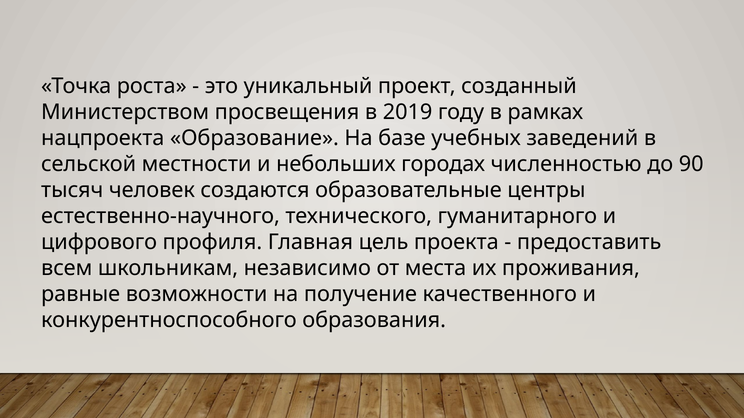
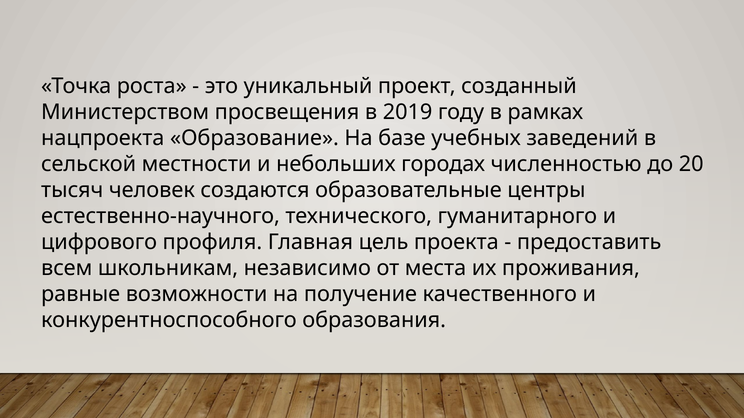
90: 90 -> 20 (691, 164)
